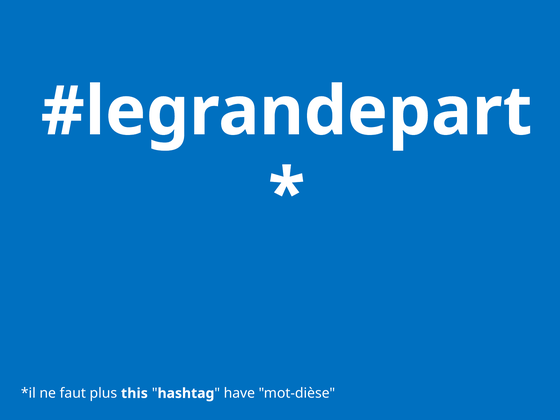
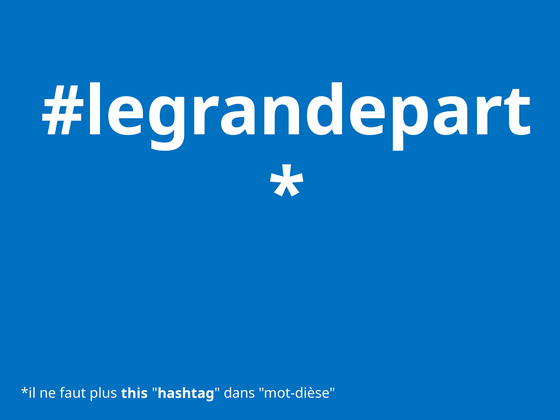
have: have -> dans (239, 393)
